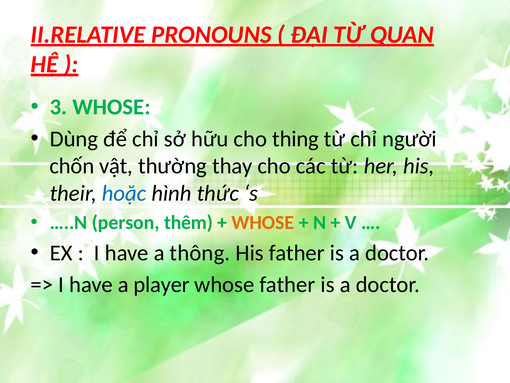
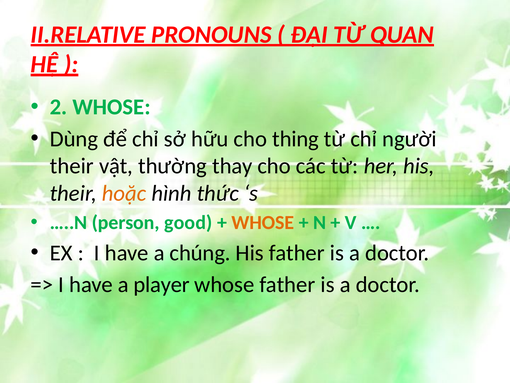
3: 3 -> 2 (58, 107)
chốn: chốn -> their (72, 166)
hoặc colour: blue -> orange (124, 193)
thêm: thêm -> good (188, 222)
thông: thông -> chúng (200, 253)
